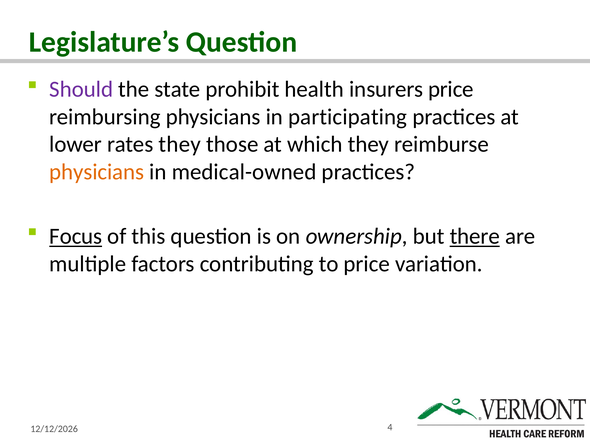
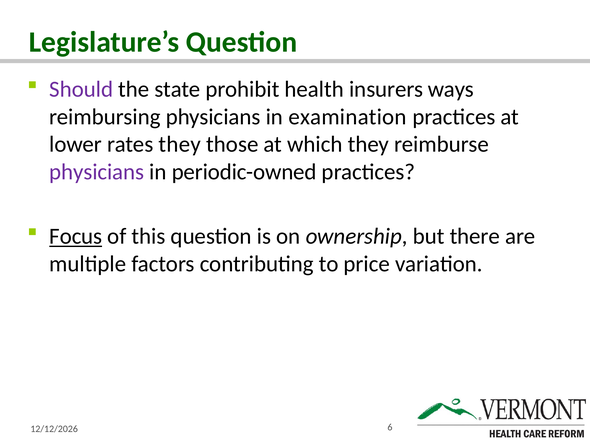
insurers price: price -> ways (451, 89)
participating: participating -> examination (348, 117)
physicians colour: orange -> purple (97, 172)
medical-owned: medical-owned -> periodic-owned (244, 172)
there underline: present -> none (475, 236)
4: 4 -> 6 (390, 427)
